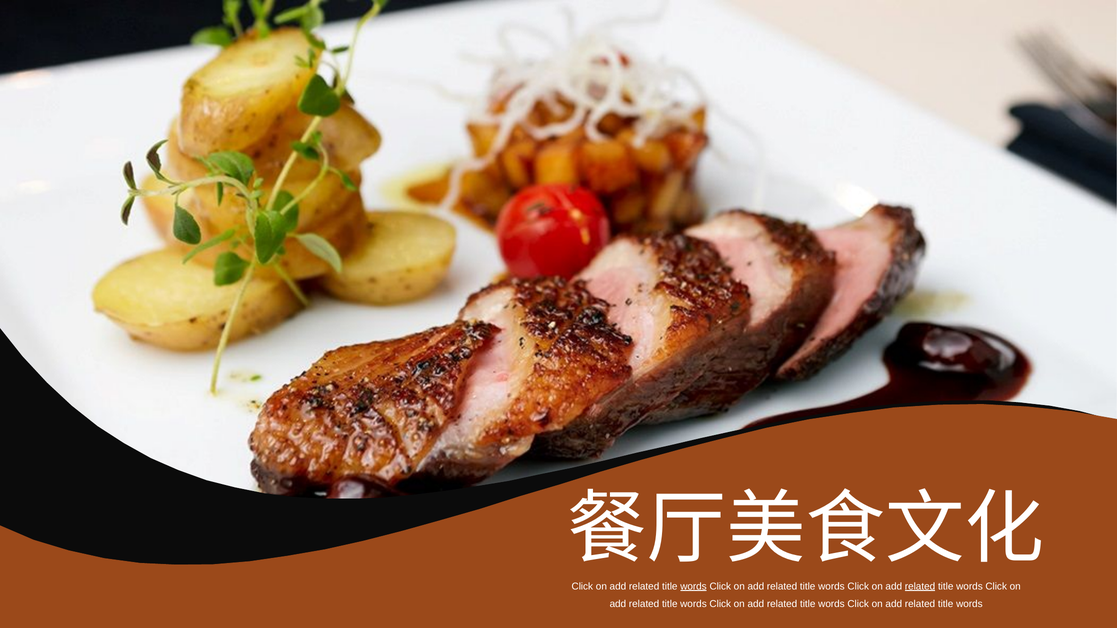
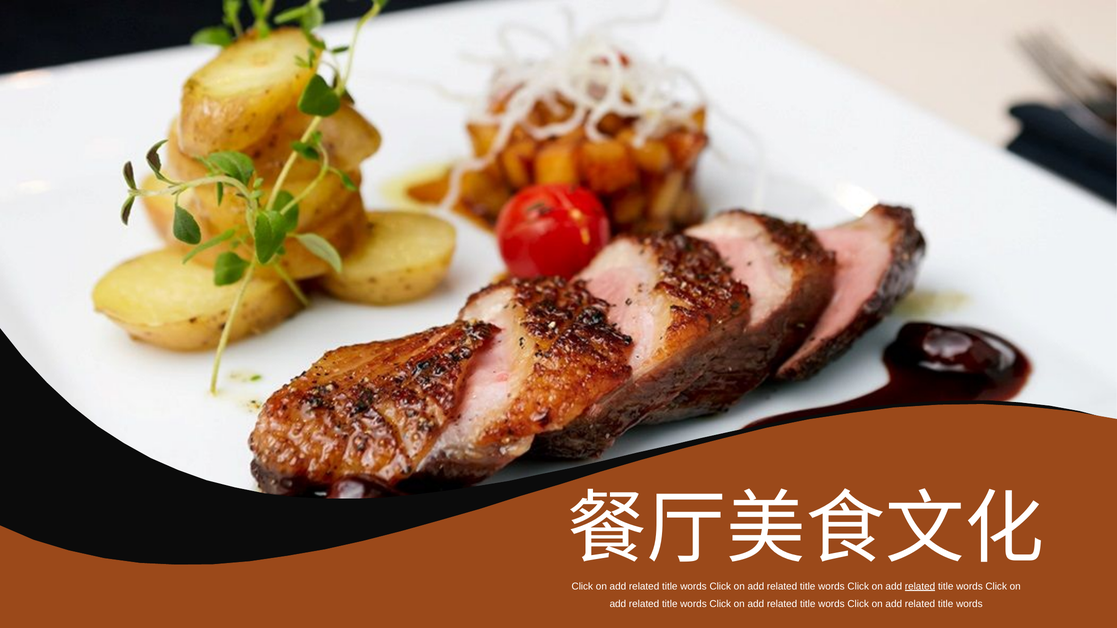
words underline: present -> none (693, 587)
